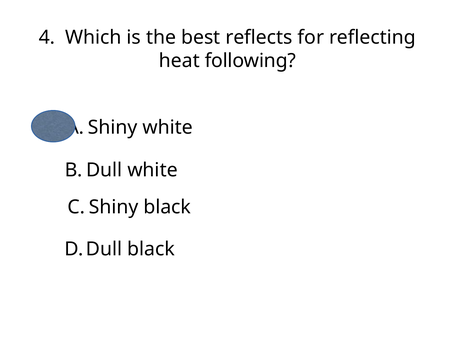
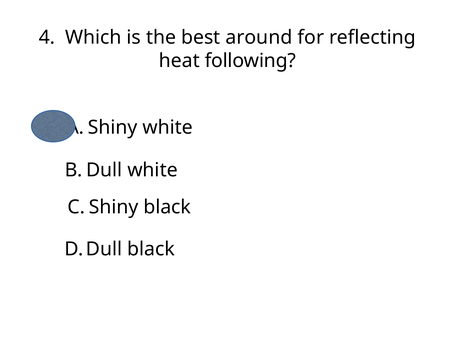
reflects: reflects -> around (259, 37)
